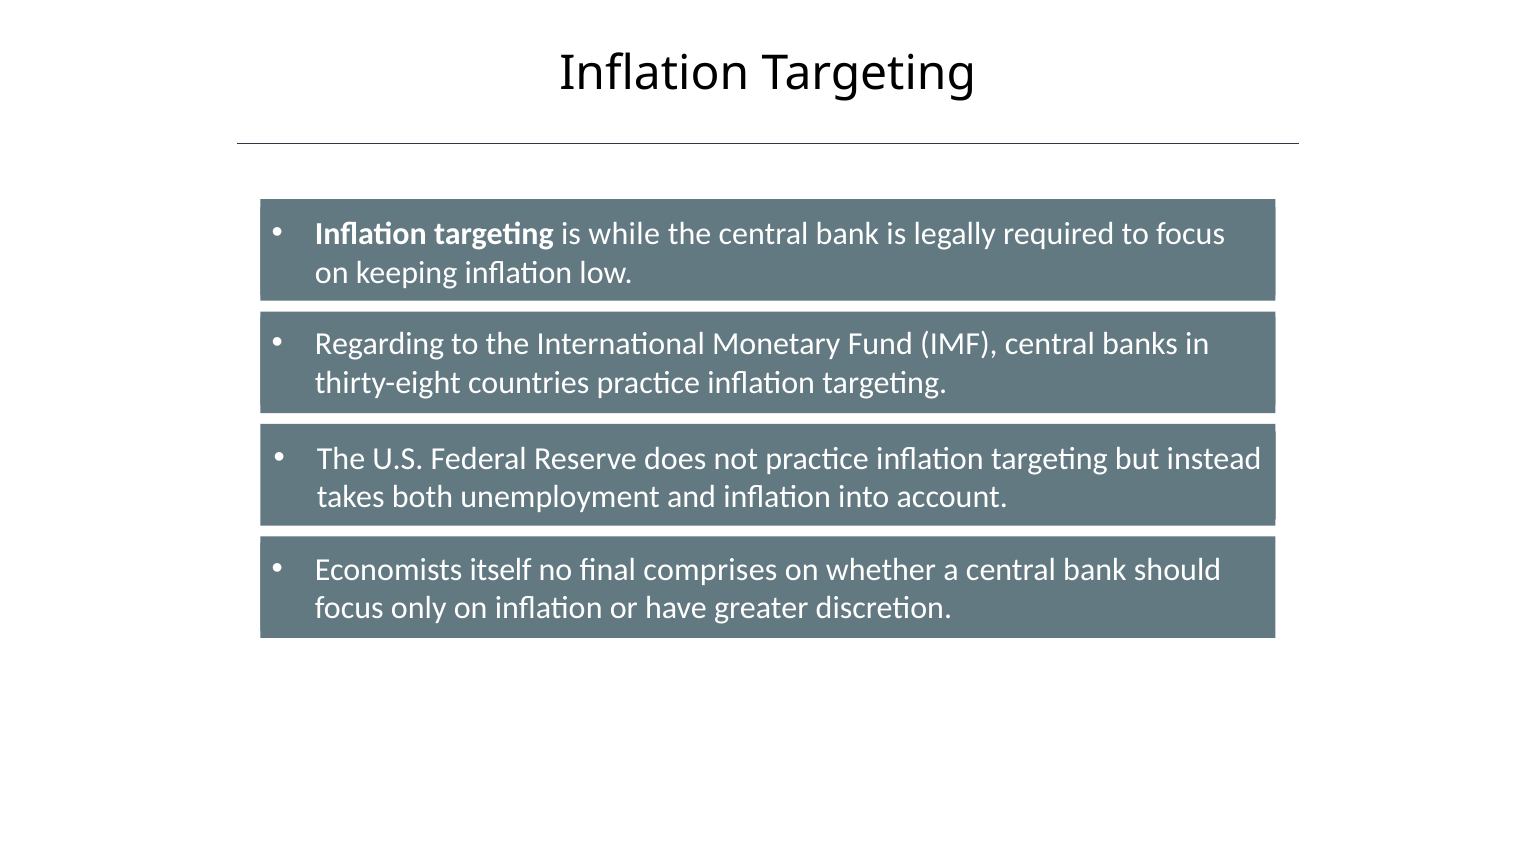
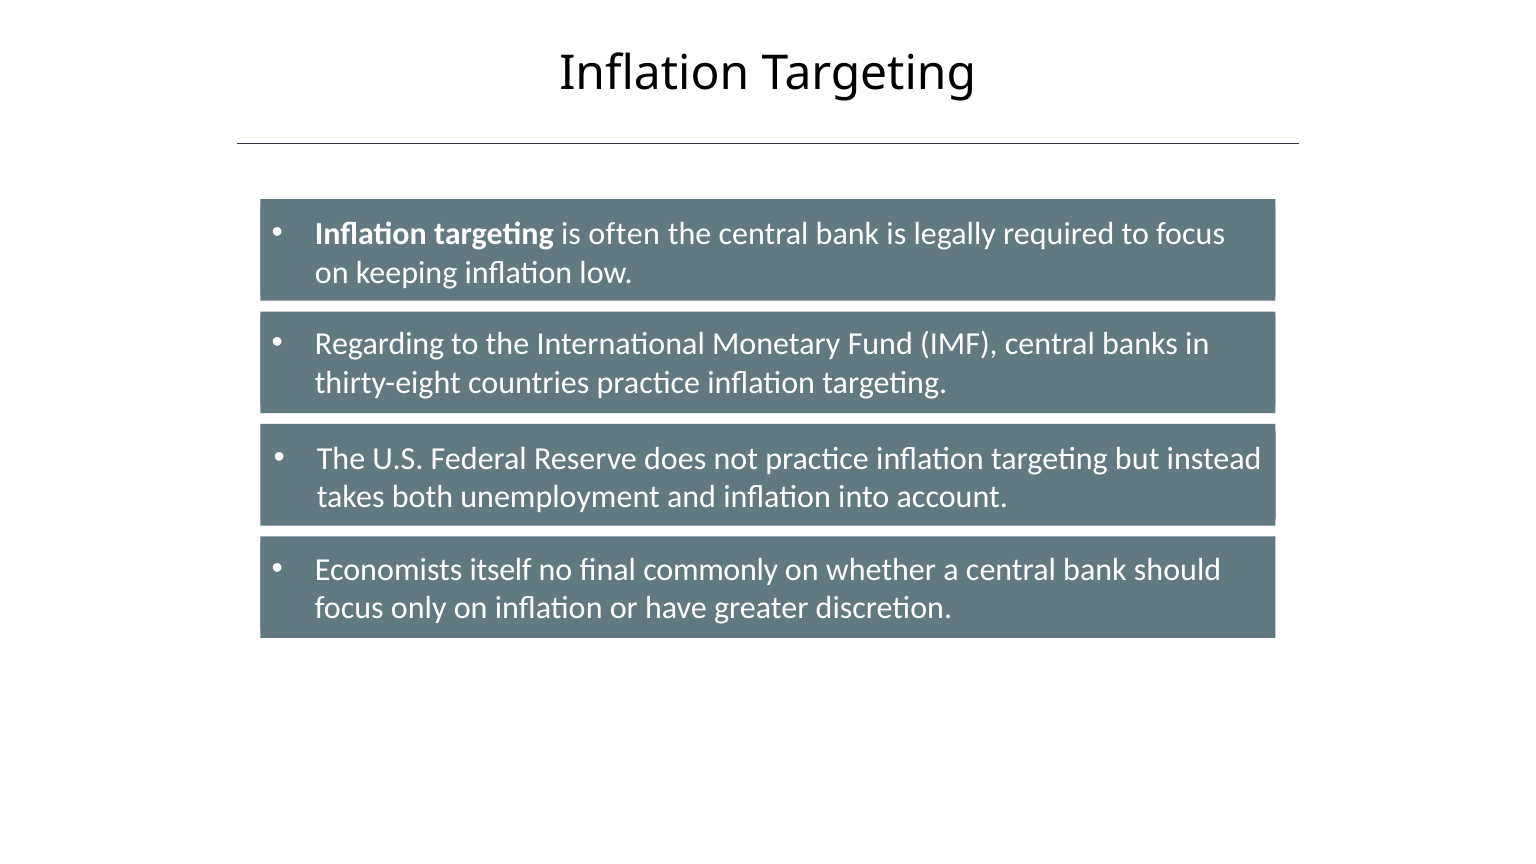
while: while -> often (624, 234)
comprises: comprises -> commonly (711, 570)
